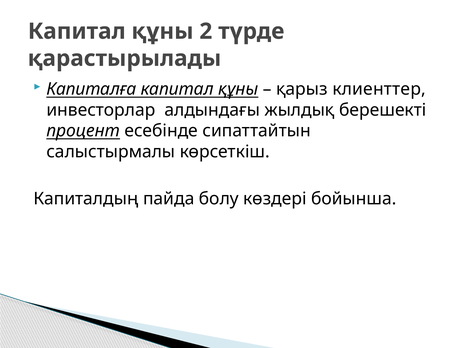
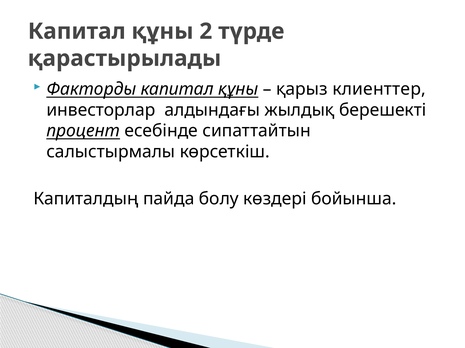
Капиталға: Капиталға -> Факторды (91, 89)
